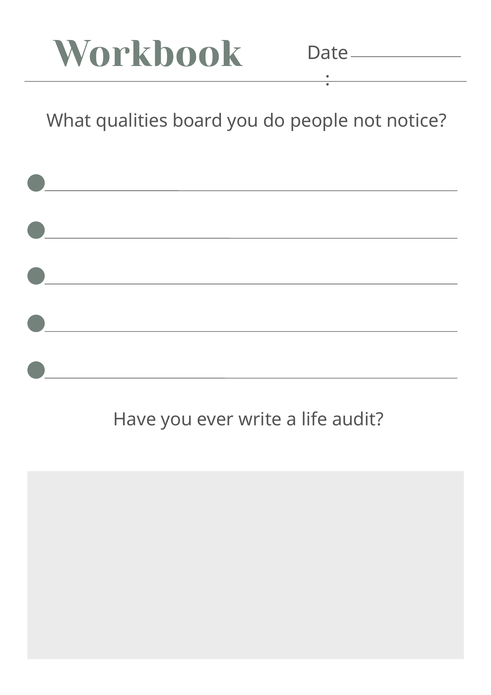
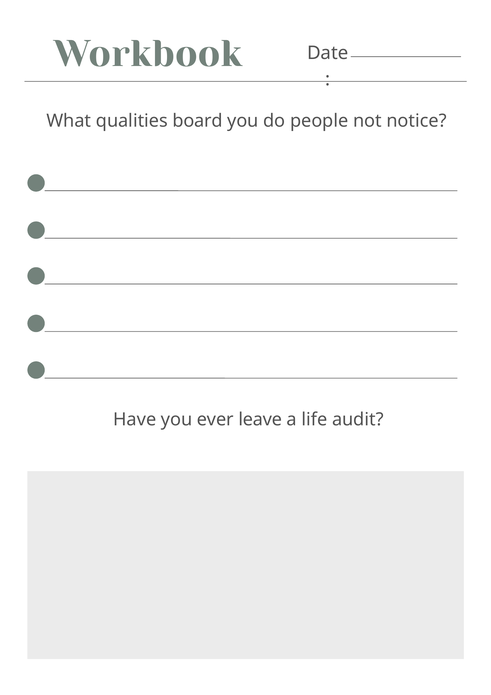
write: write -> leave (260, 419)
